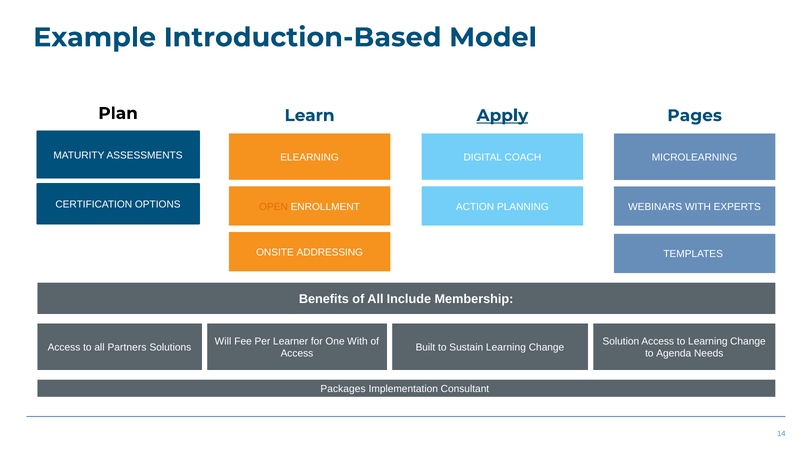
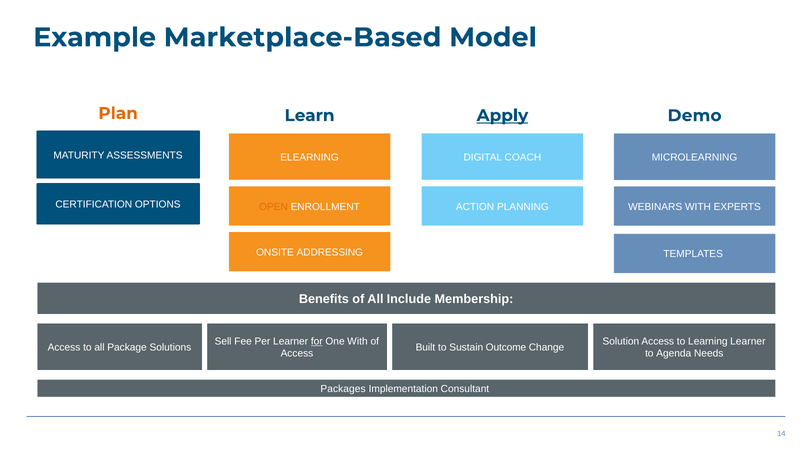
Introduction-Based: Introduction-Based -> Marketplace-Based (303, 37)
Plan colour: black -> orange (118, 113)
Pages: Pages -> Demo (695, 115)
Will: Will -> Sell (223, 341)
for underline: none -> present (317, 341)
to Learning Change: Change -> Learner (748, 341)
Partners: Partners -> Package (127, 347)
Sustain Learning: Learning -> Outcome (506, 347)
